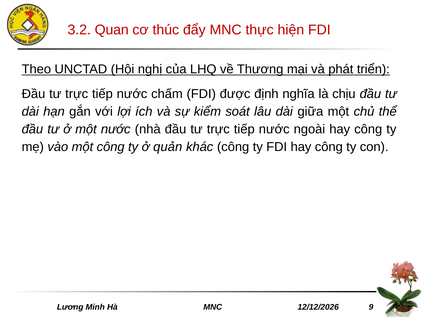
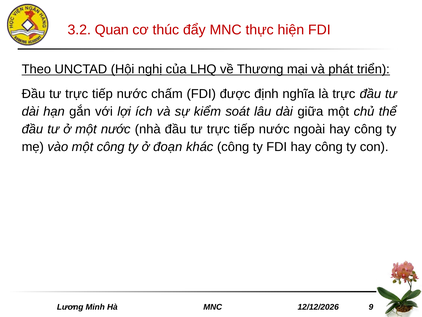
là chịu: chịu -> trực (344, 94)
quản: quản -> đoạn (168, 147)
